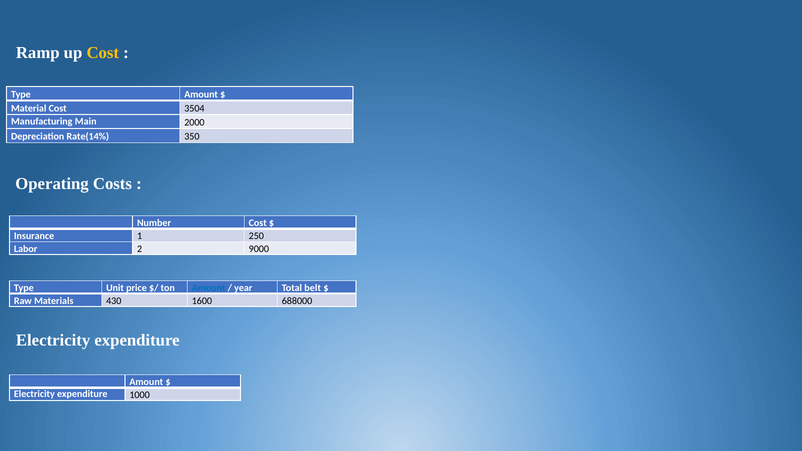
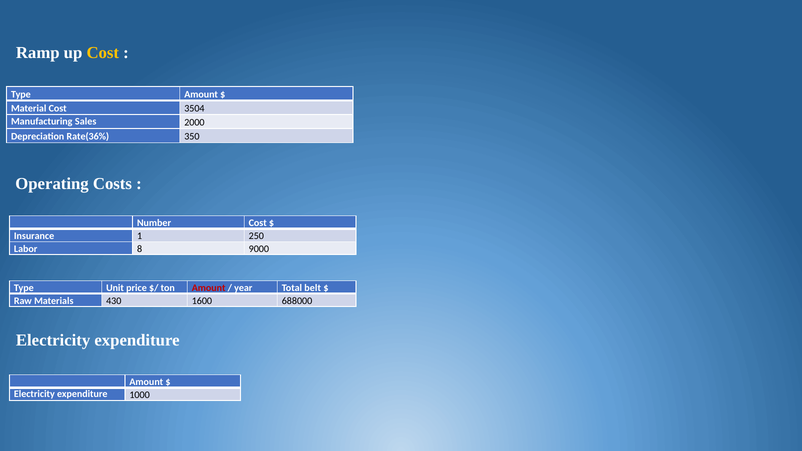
Main: Main -> Sales (86, 122)
Rate(14%: Rate(14% -> Rate(36% (88, 137)
2: 2 -> 8 (140, 249)
Amount colour: blue -> red (209, 288)
